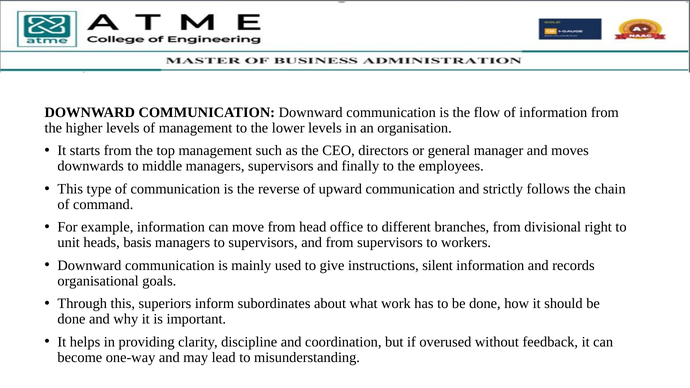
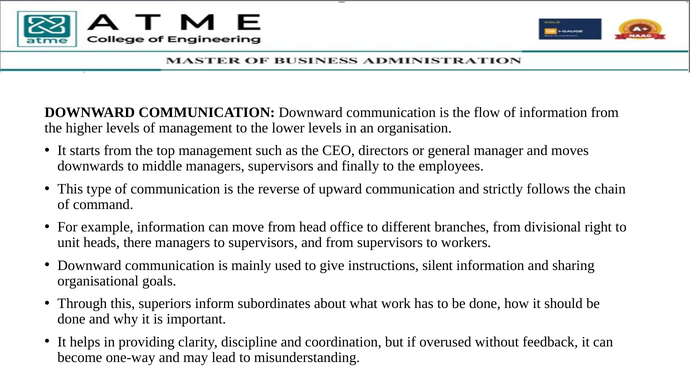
basis: basis -> there (137, 243)
records: records -> sharing (573, 265)
